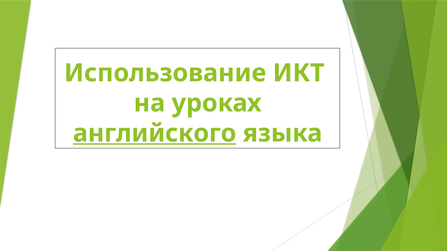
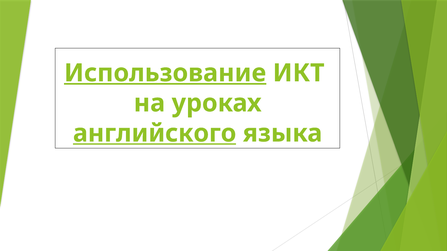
Использование underline: none -> present (165, 73)
